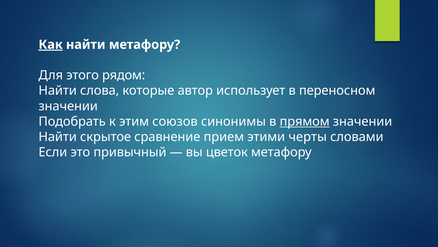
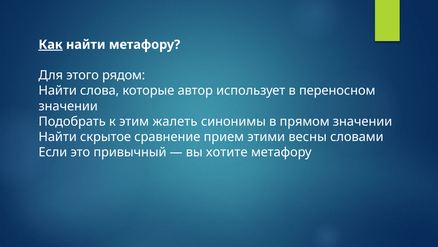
союзов: союзов -> жалеть (175, 121)
прямом underline: present -> none (305, 121)
черты: черты -> весны (308, 137)
цветок: цветок -> хотите (227, 152)
